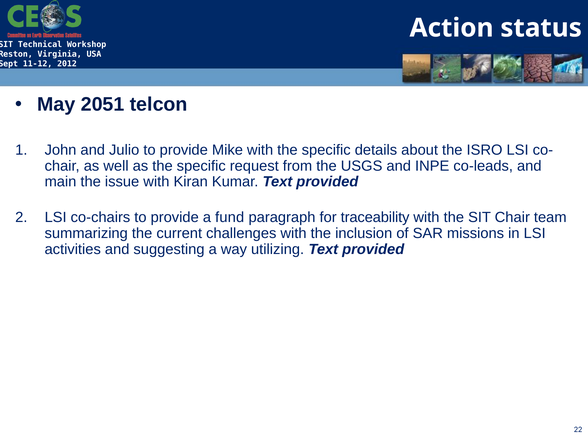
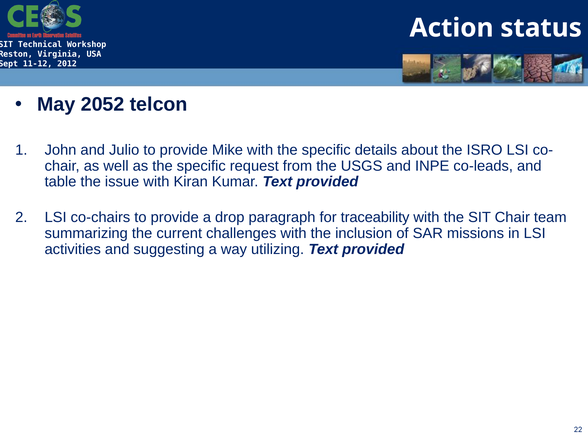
2051: 2051 -> 2052 (103, 104)
main: main -> table (61, 182)
fund: fund -> drop (230, 217)
